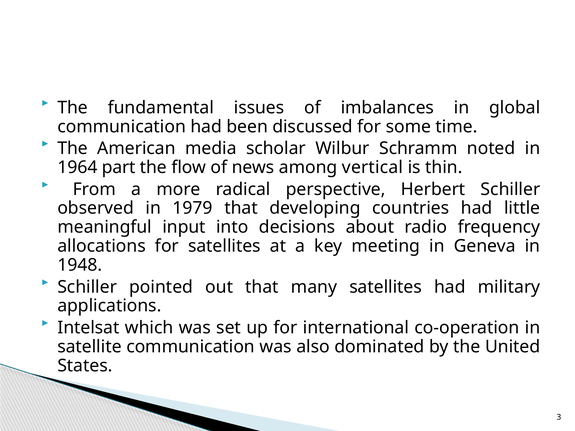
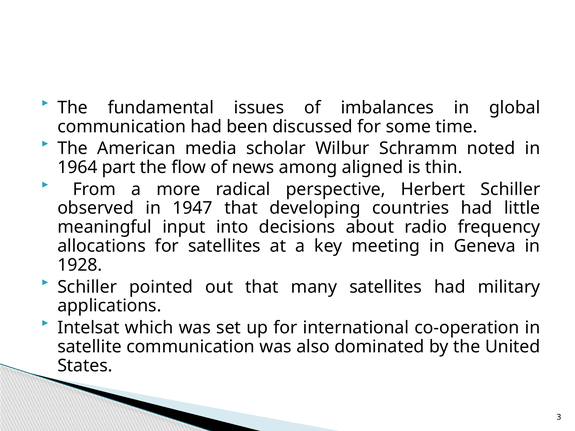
vertical: vertical -> aligned (373, 168)
1979: 1979 -> 1947 (193, 208)
1948: 1948 -> 1928 (80, 265)
